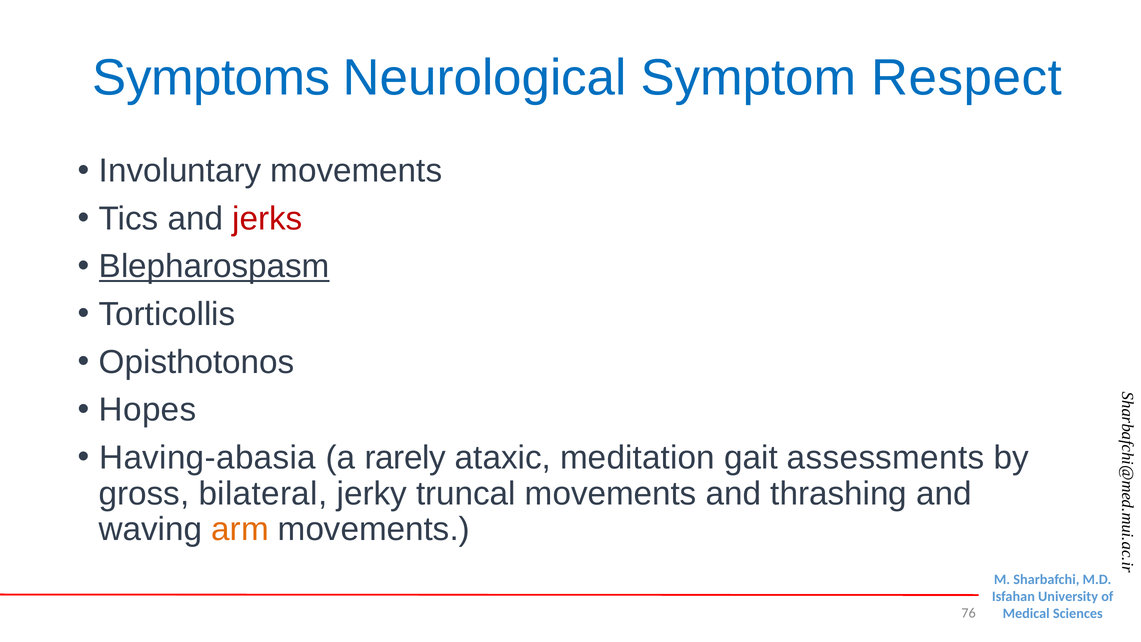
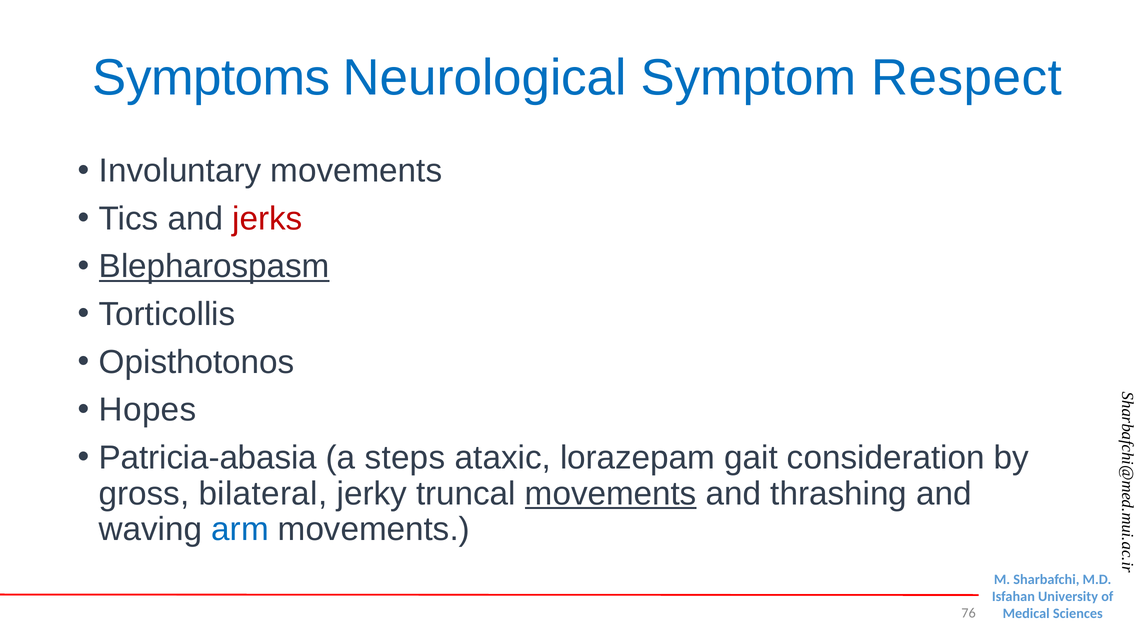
Having-abasia: Having-abasia -> Patricia-abasia (208, 457)
rarely: rarely -> steps (405, 457)
meditation: meditation -> lorazepam (638, 457)
assessments: assessments -> consideration (886, 457)
movements underline: none -> present (611, 493)
arm colour: orange -> blue (240, 529)
